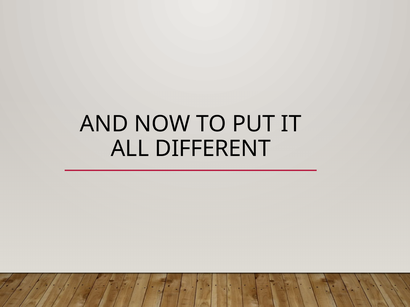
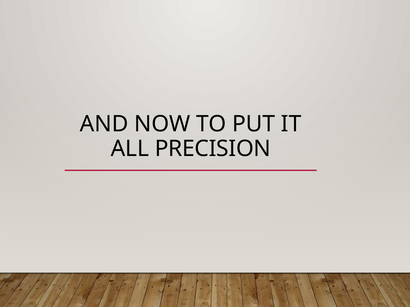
DIFFERENT: DIFFERENT -> PRECISION (213, 149)
